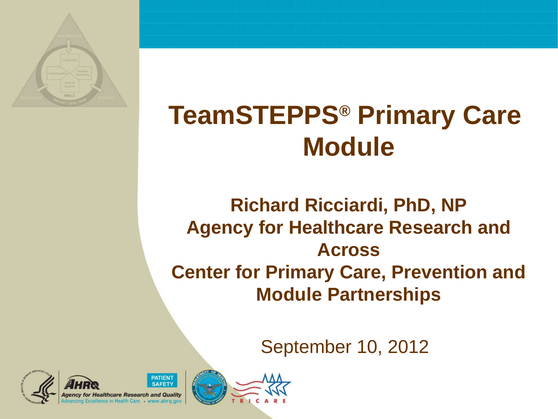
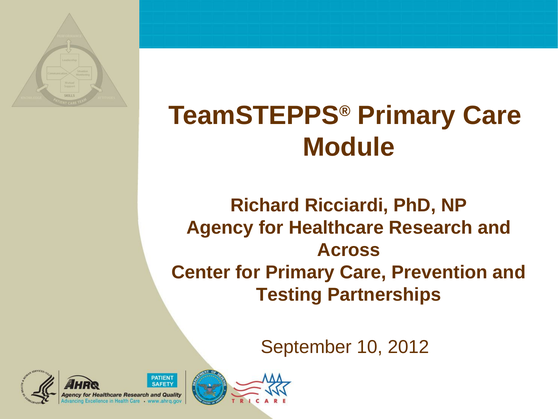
Module: Module -> Testing (289, 294)
